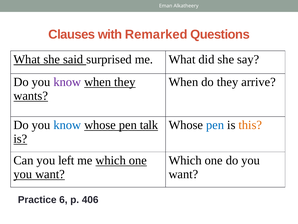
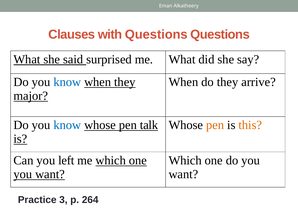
with Remarked: Remarked -> Questions (156, 34)
know colour: purple -> blue (67, 82)
wants: wants -> major (31, 96)
pen colour: blue -> orange (215, 125)
6: 6 -> 3 (63, 199)
406: 406 -> 264 (90, 199)
